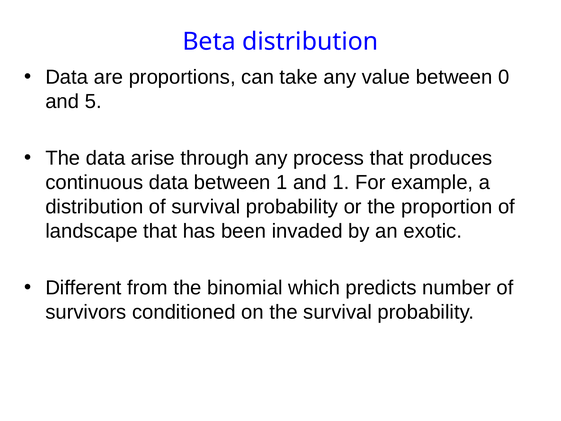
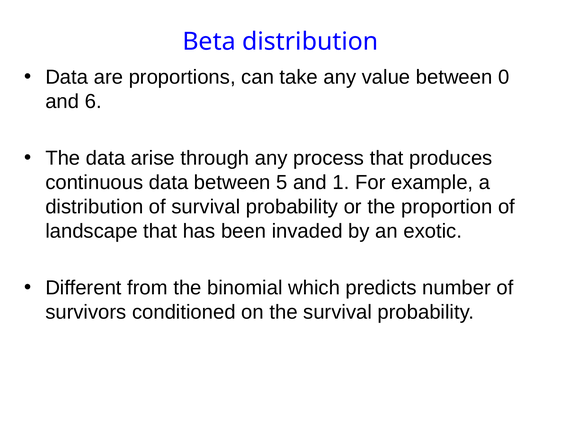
5: 5 -> 6 (93, 101)
between 1: 1 -> 5 (282, 182)
